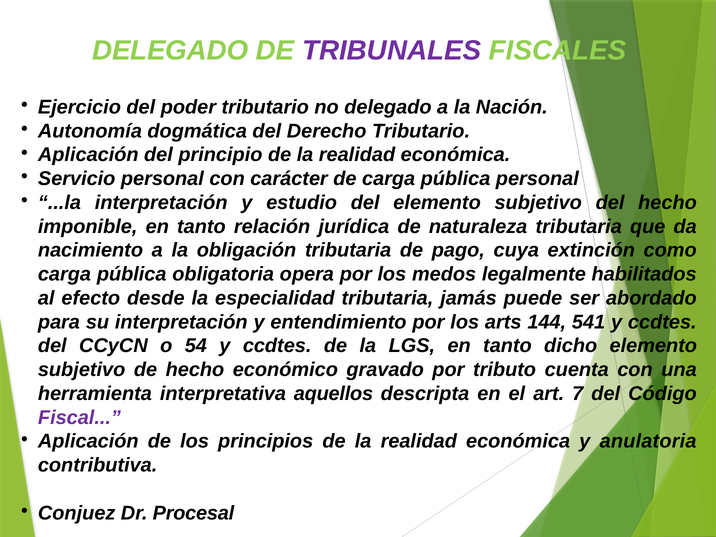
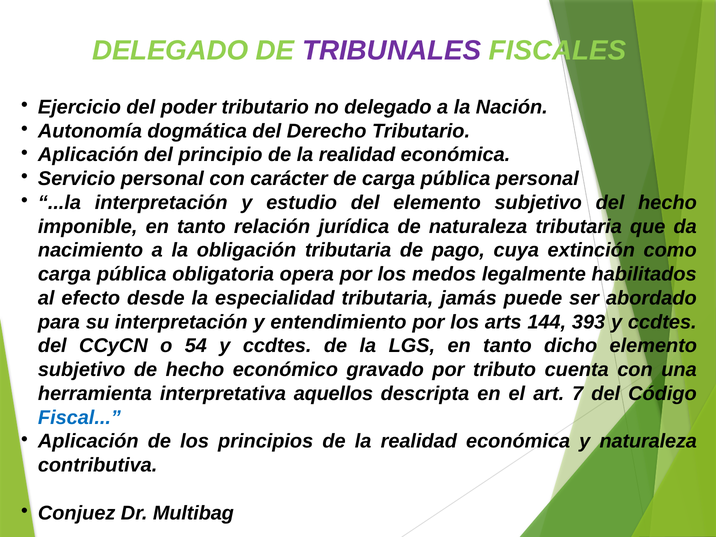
541: 541 -> 393 (589, 322)
Fiscal colour: purple -> blue (79, 417)
y anulatoria: anulatoria -> naturaleza (648, 441)
Procesal: Procesal -> Multibag (193, 513)
